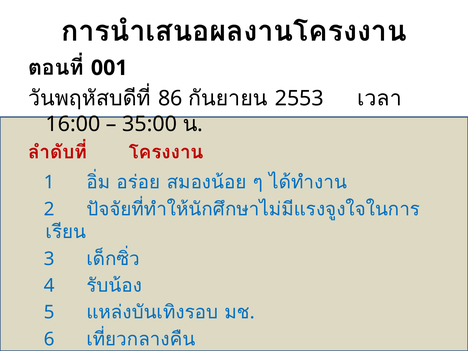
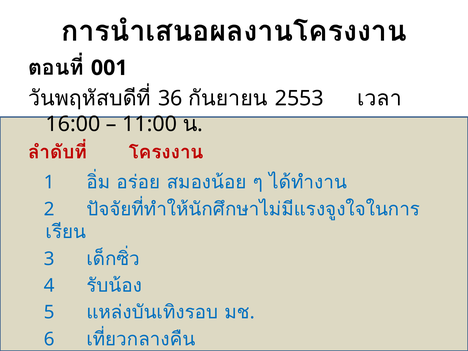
86: 86 -> 36 (170, 98)
35:00: 35:00 -> 11:00 (150, 124)
